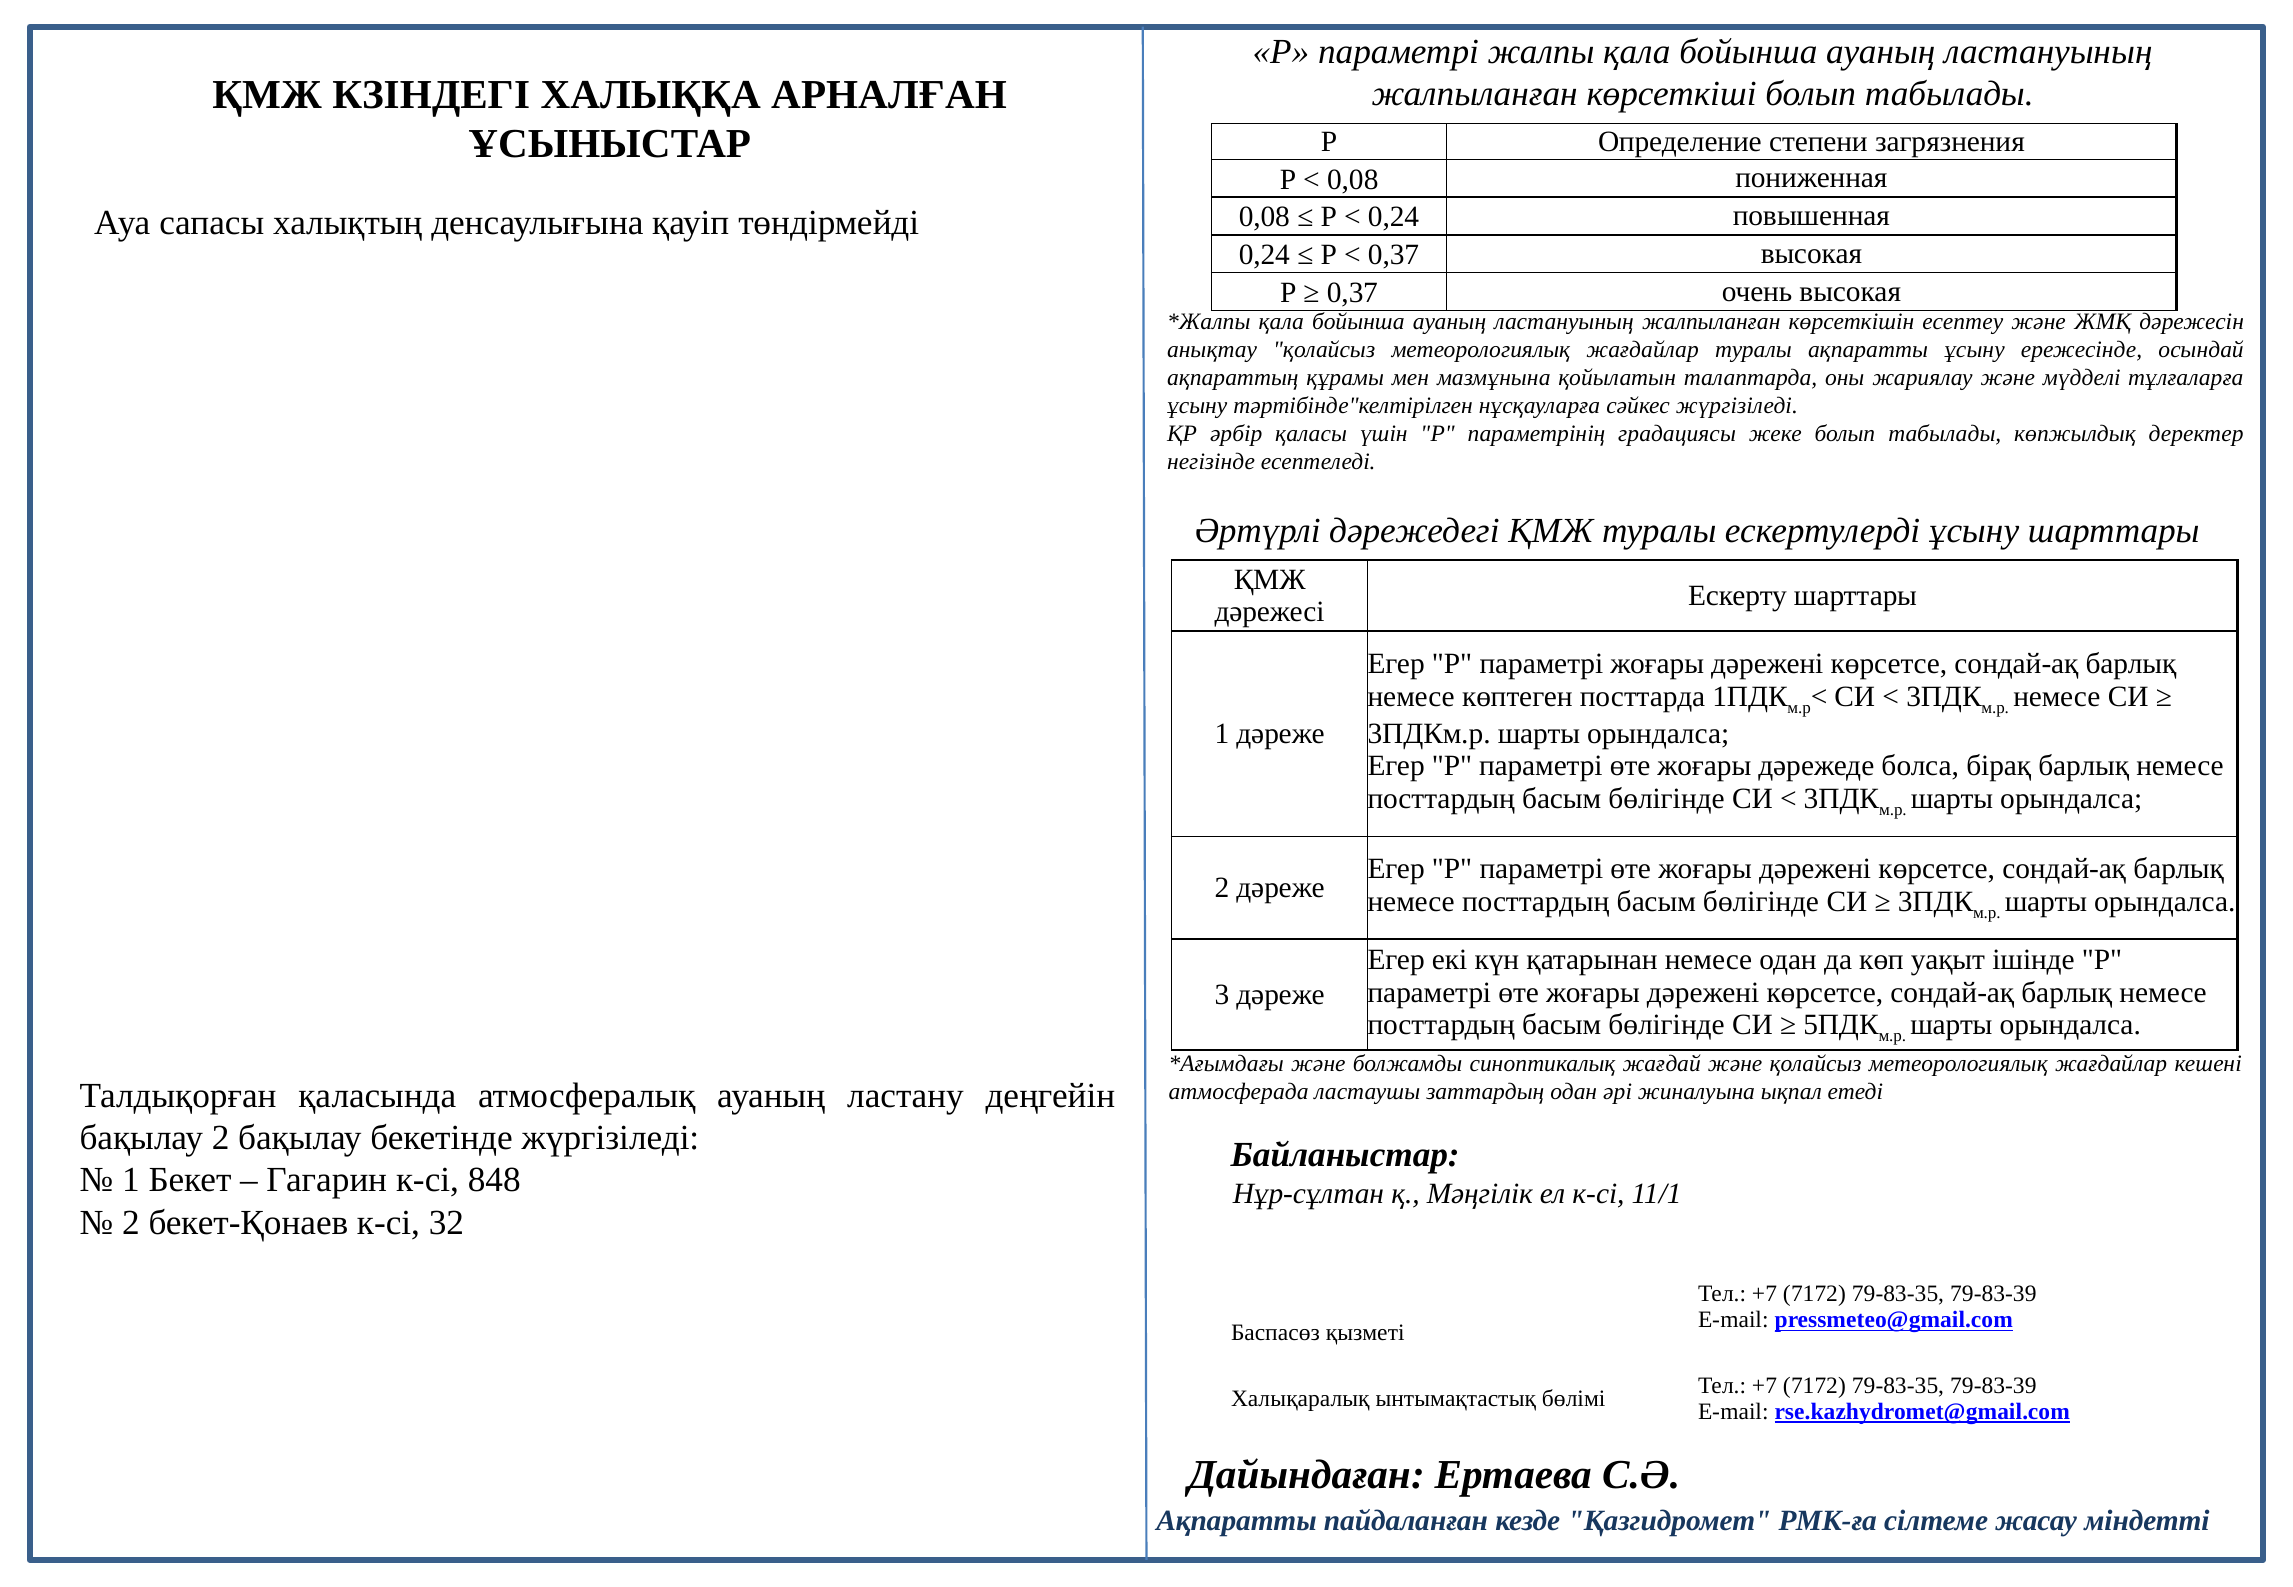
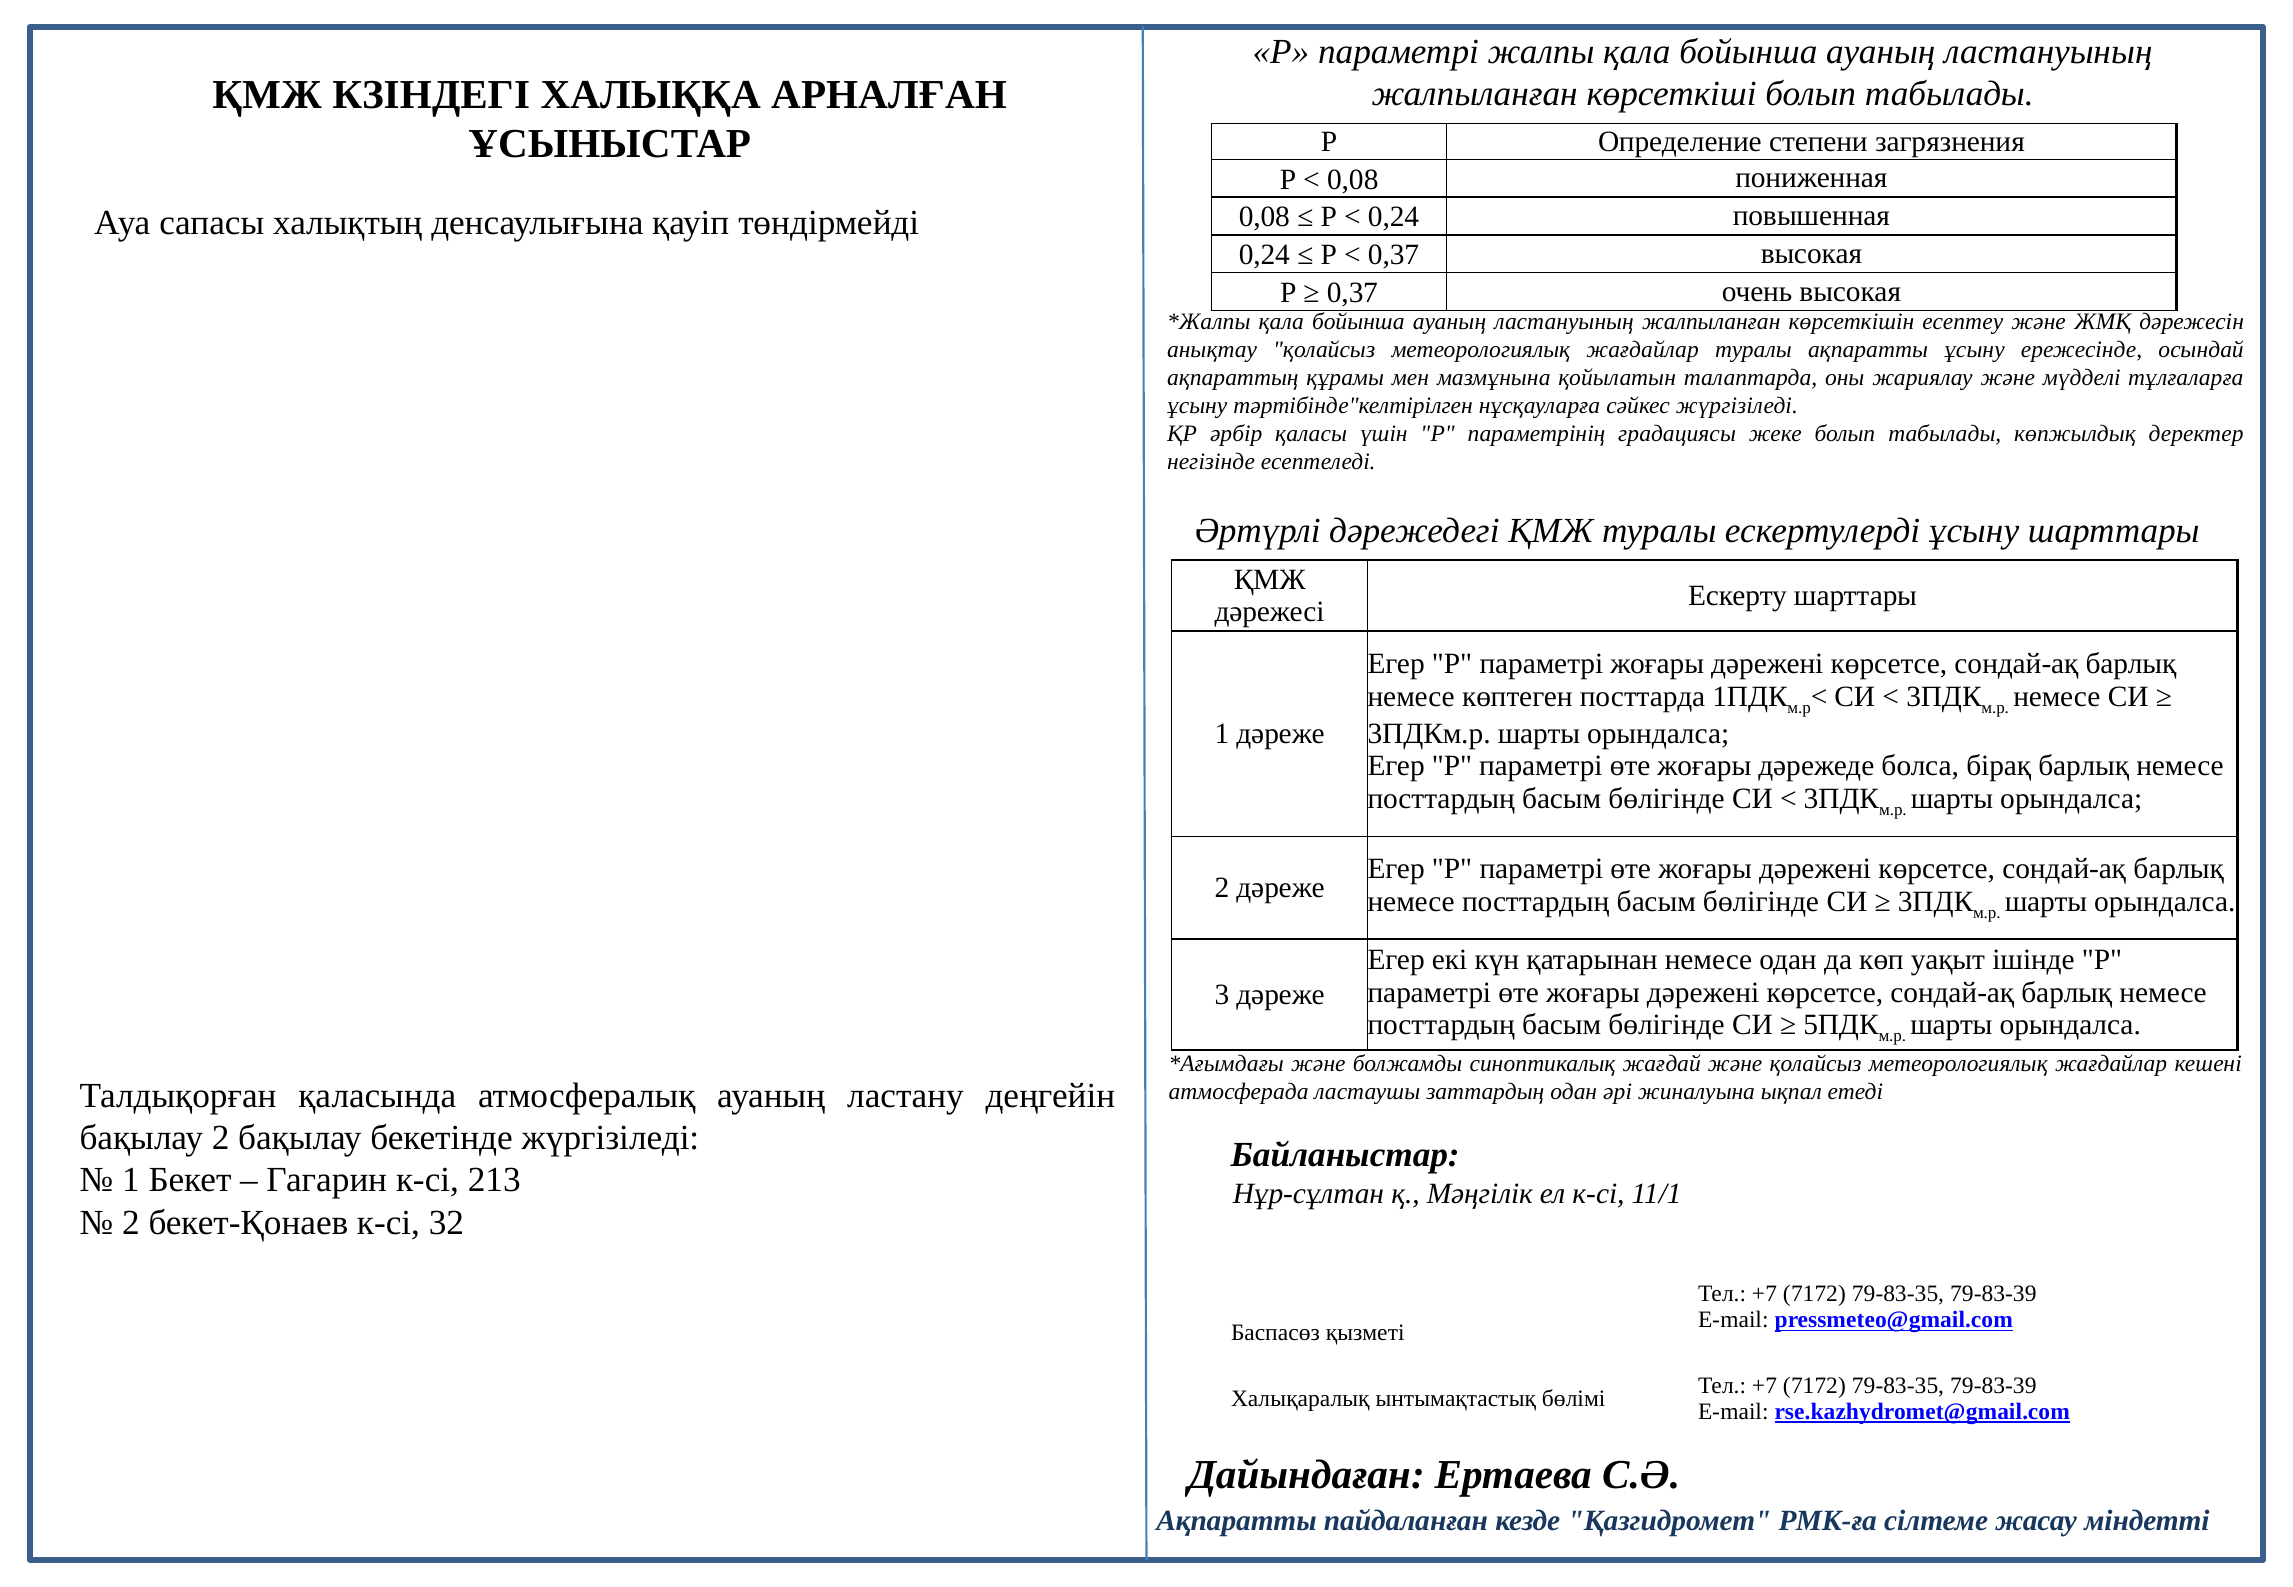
848: 848 -> 213 (494, 1180)
